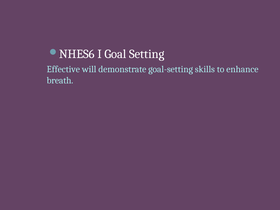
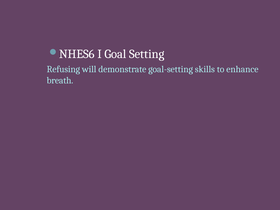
Effective: Effective -> Refusing (63, 69)
